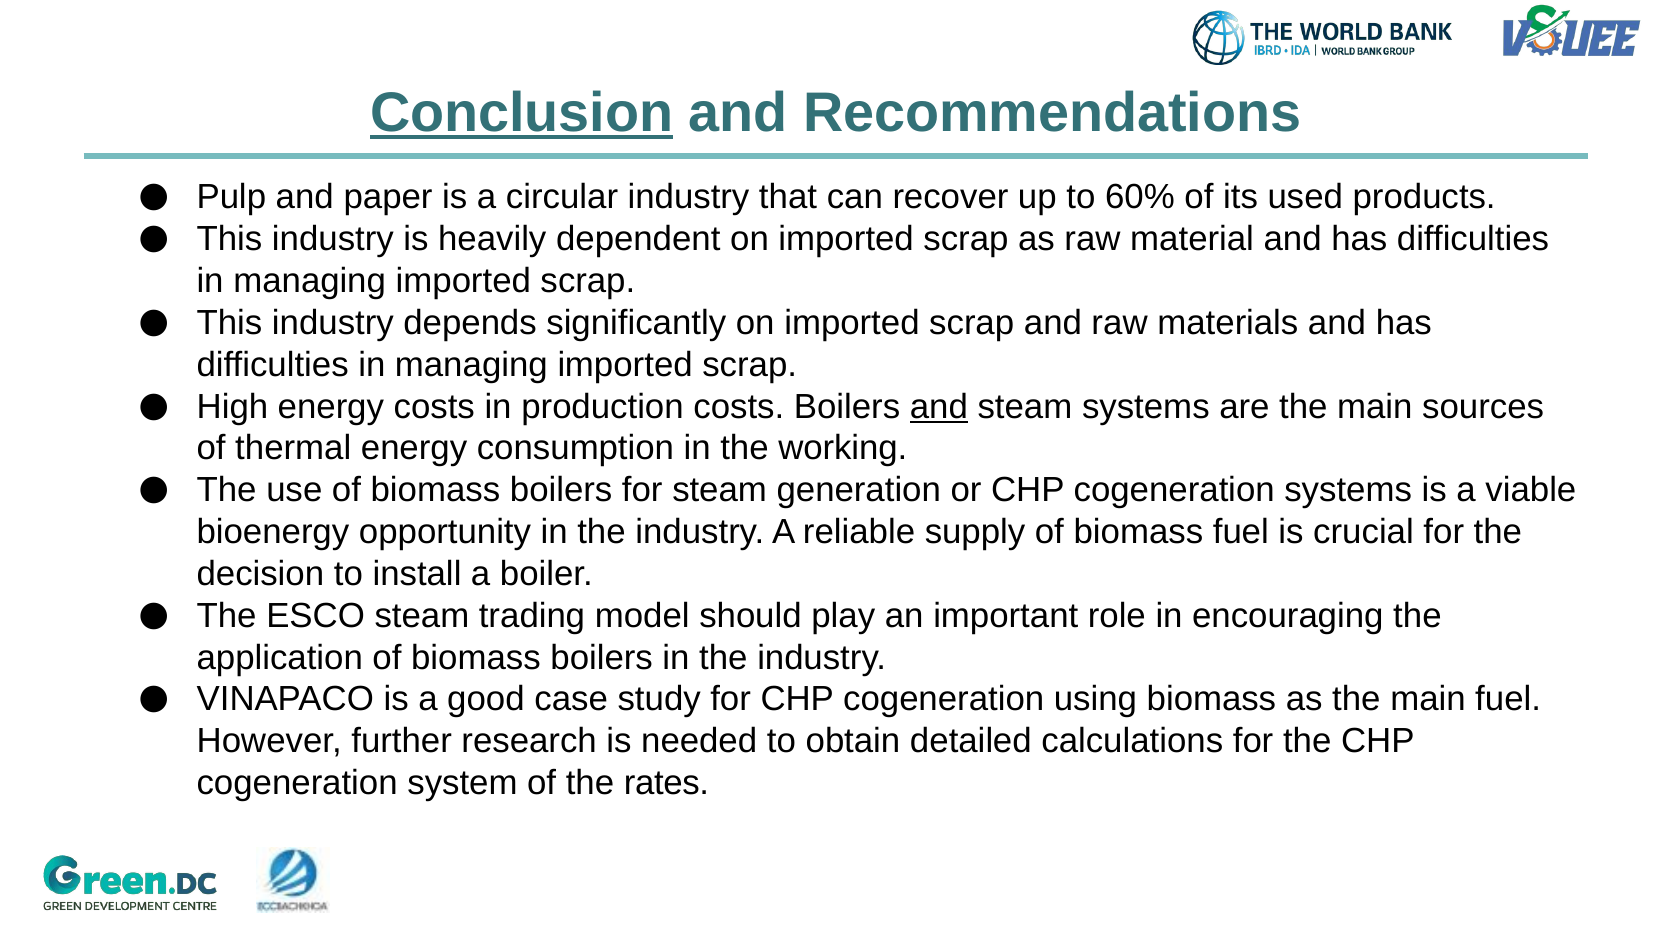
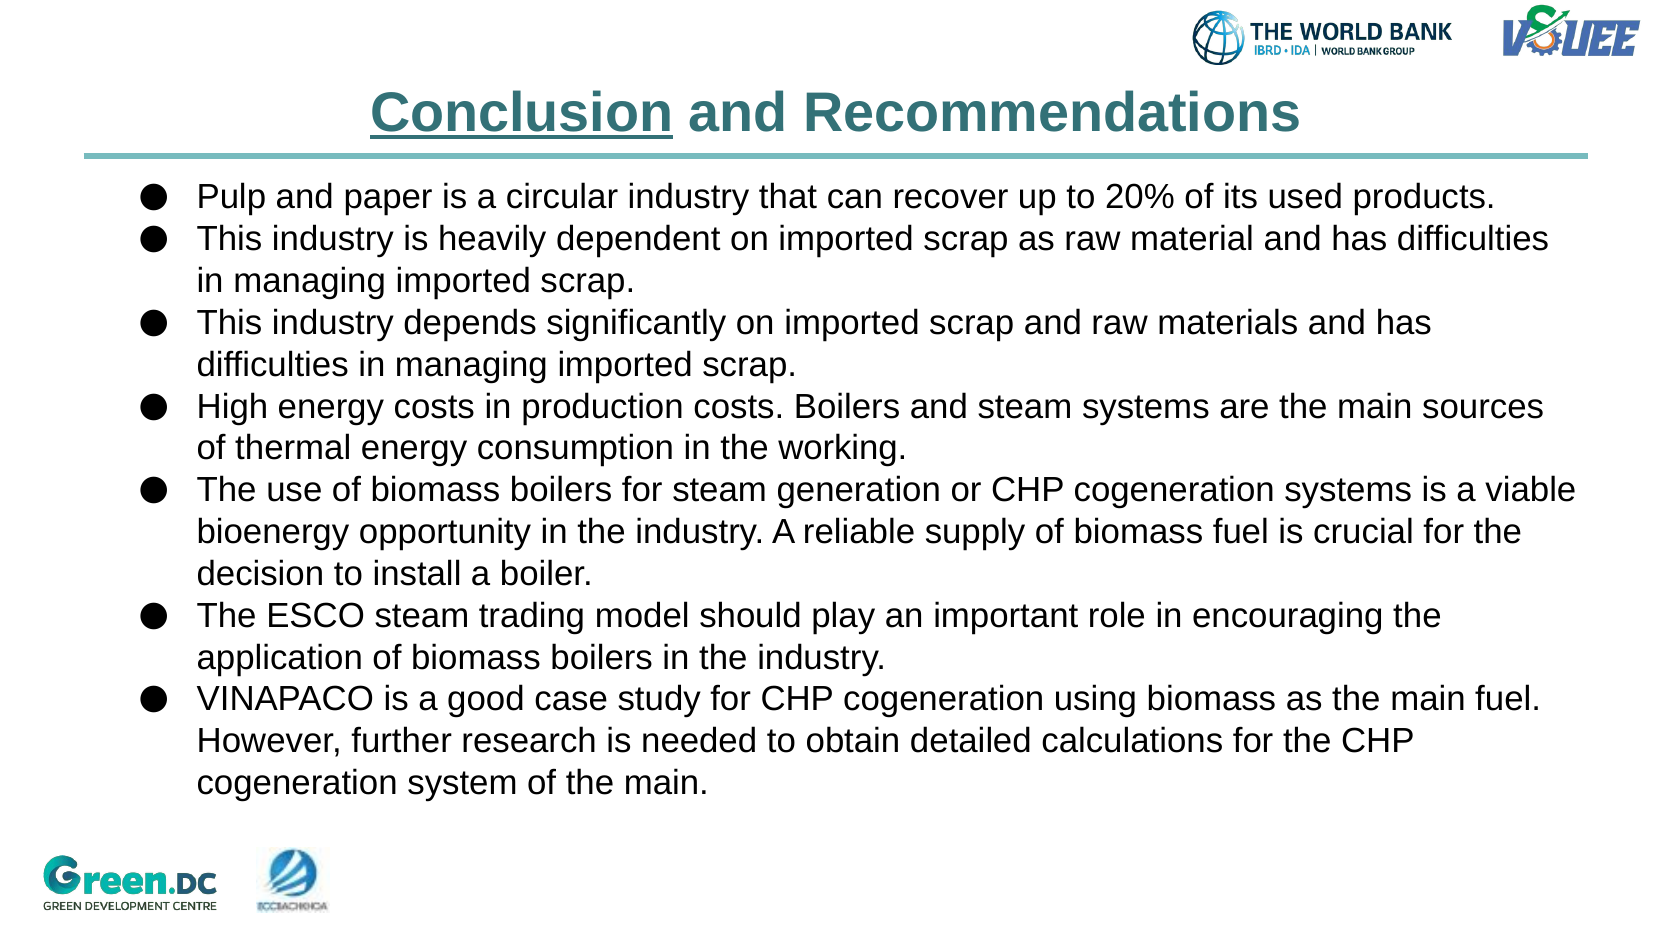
60%: 60% -> 20% (1140, 197)
and underline: present -> none (939, 406)
of the rates: rates -> main (666, 783)
